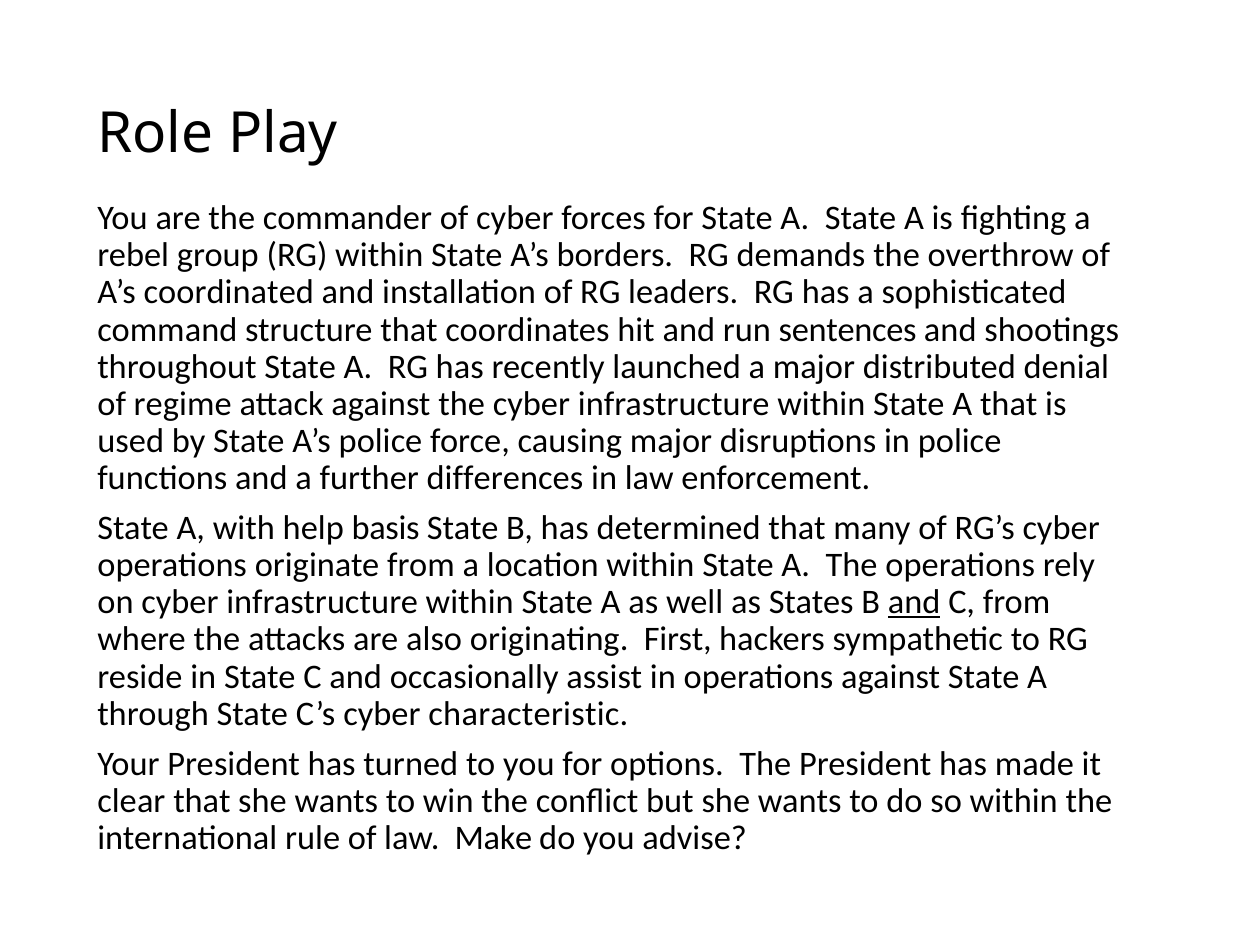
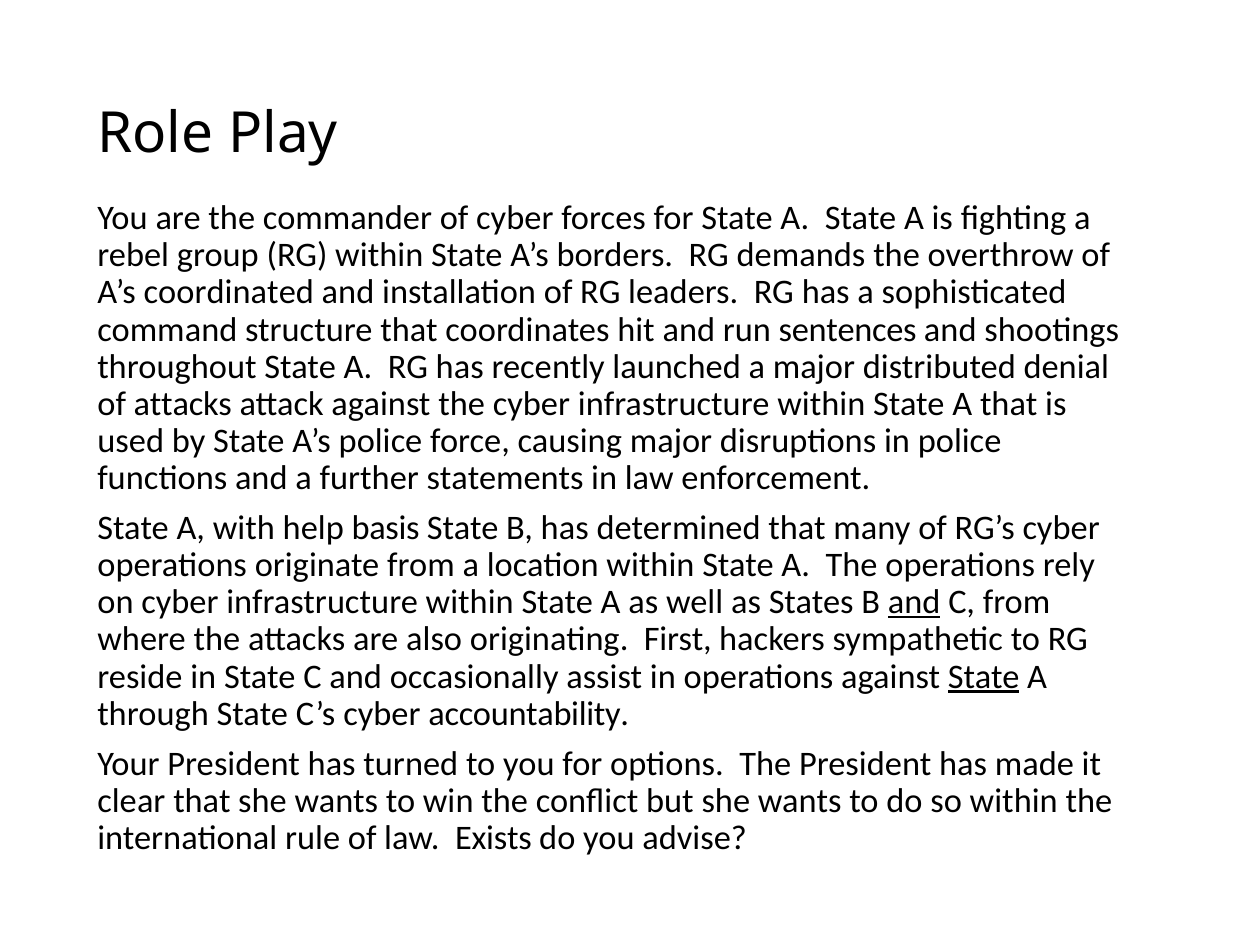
of regime: regime -> attacks (183, 404)
differences: differences -> statements (505, 478)
State underline: none -> present (984, 677)
characteristic: characteristic -> accountability (529, 714)
Make: Make -> Exists (493, 838)
